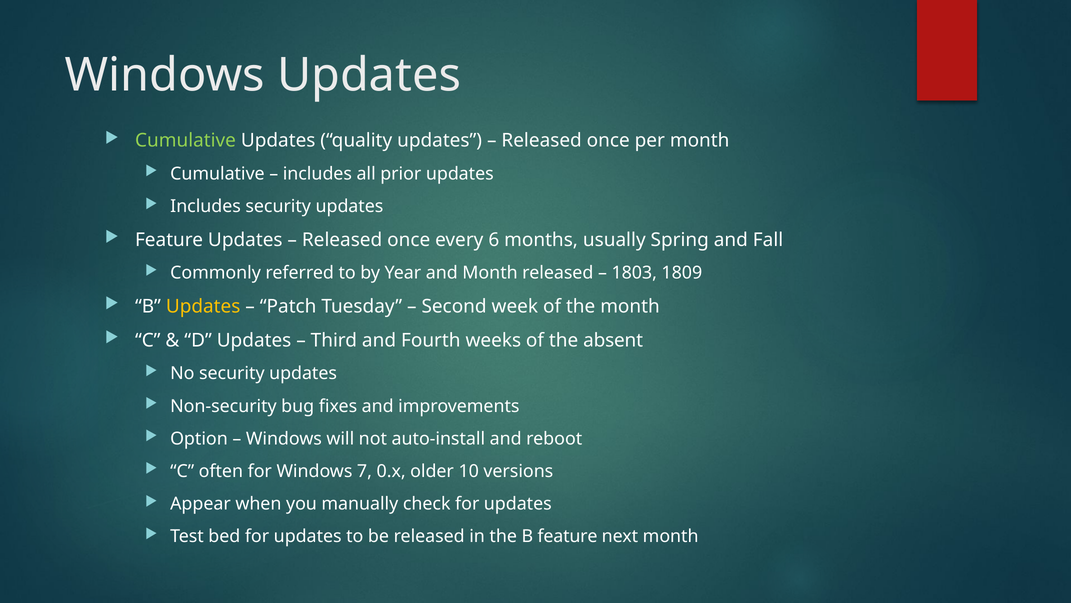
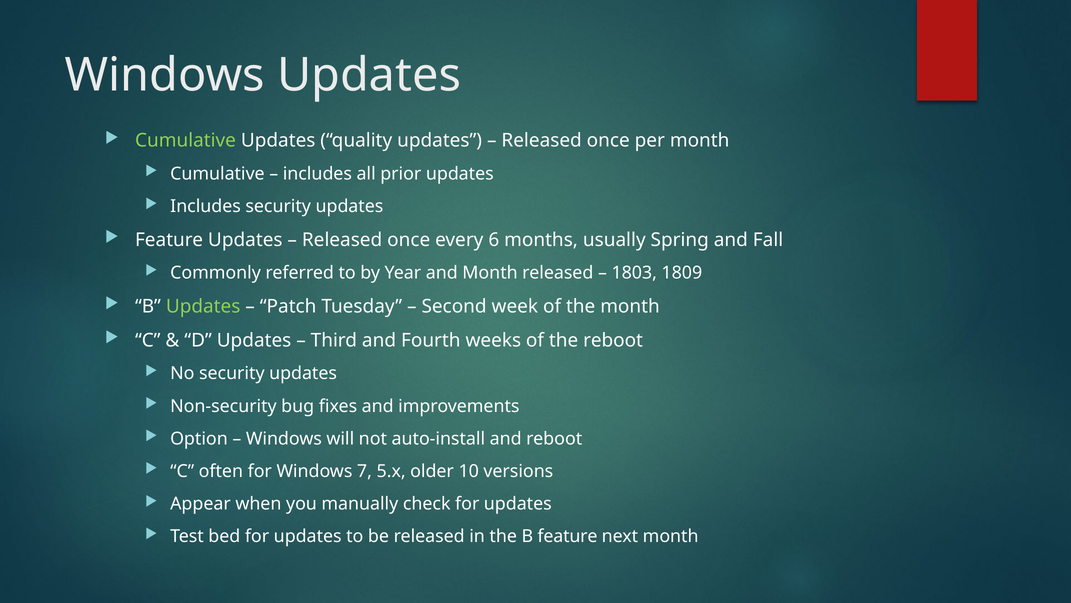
Updates colour: yellow -> light green (203, 306)
the absent: absent -> reboot (613, 340)
0.x: 0.x -> 5.x (391, 471)
